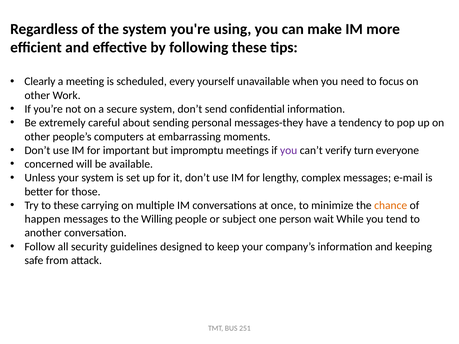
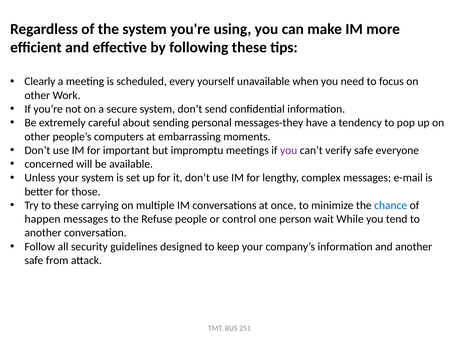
verify turn: turn -> safe (364, 150)
chance colour: orange -> blue (391, 206)
Willing: Willing -> Refuse (157, 219)
subject: subject -> control (239, 219)
and keeping: keeping -> another (414, 247)
